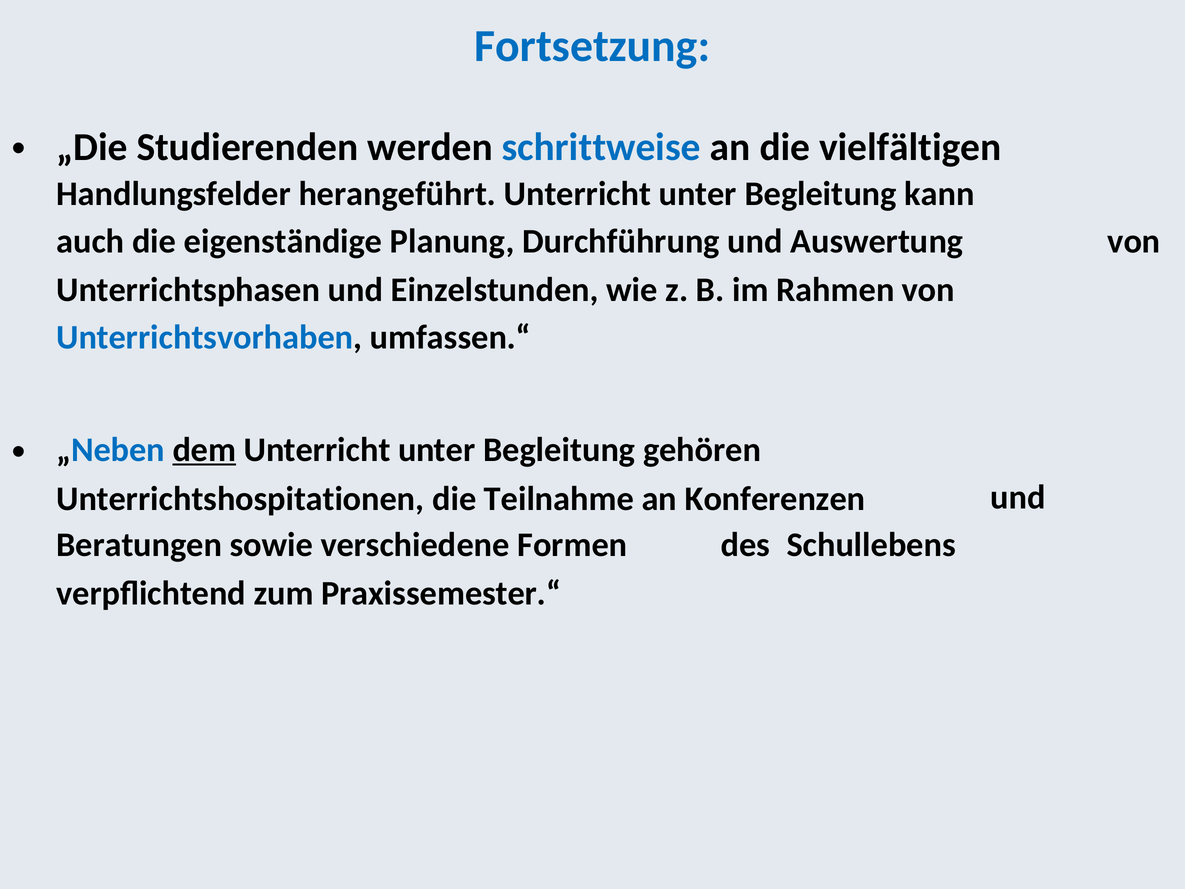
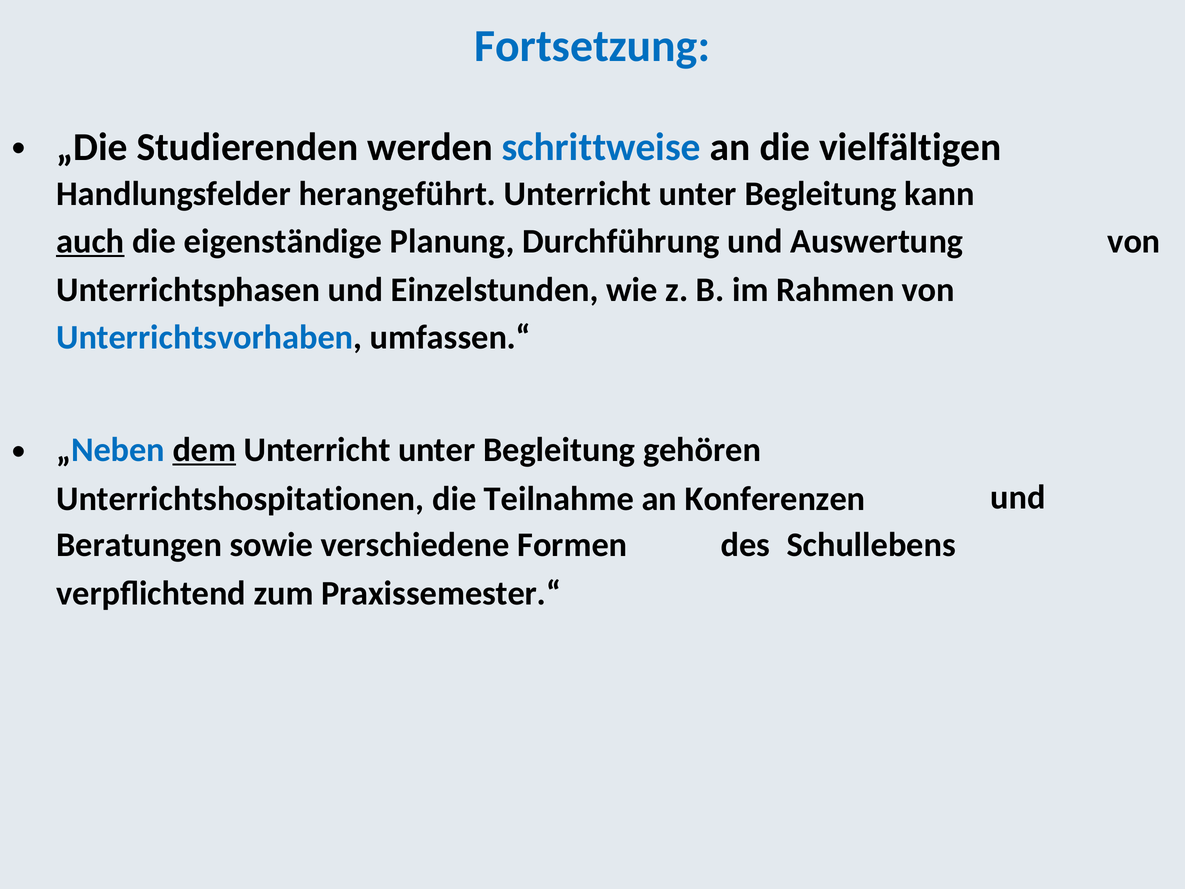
auch underline: none -> present (90, 241)
